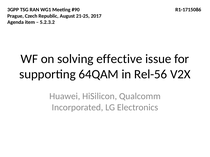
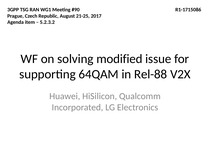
effective: effective -> modified (119, 59)
Rel-56: Rel-56 -> Rel-88 (151, 74)
